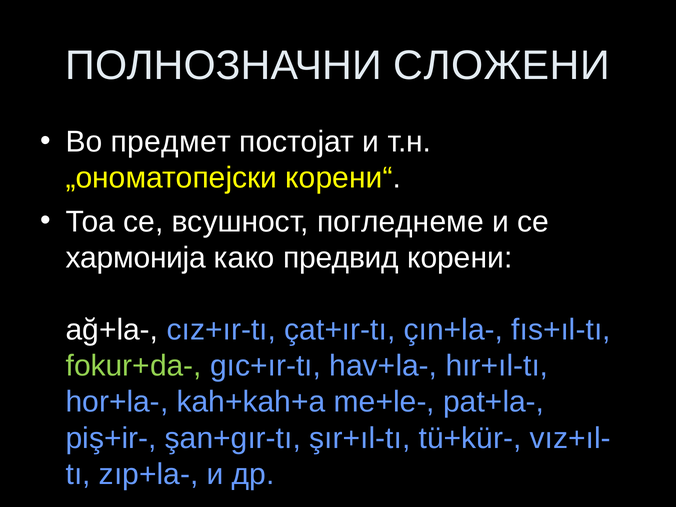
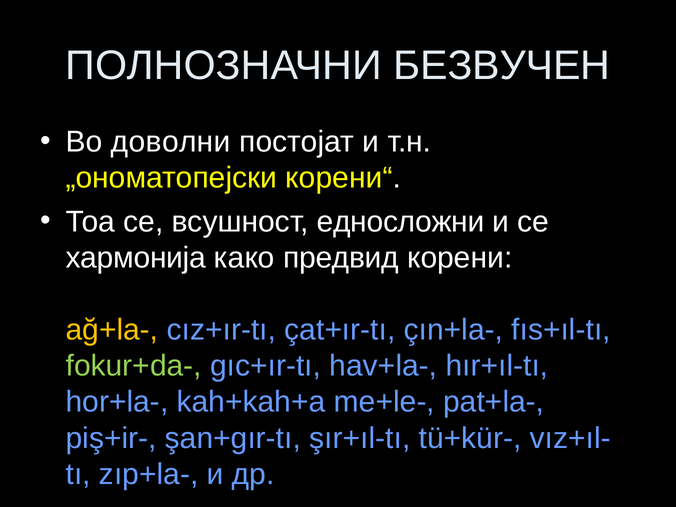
СЛОЖЕНИ: СЛОЖЕНИ -> БЕЗВУЧЕН (502, 65)
предмет: предмет -> доволни (171, 142)
погледнеме: погледнеме -> едносложни (401, 222)
ağ+la- colour: white -> yellow (112, 330)
